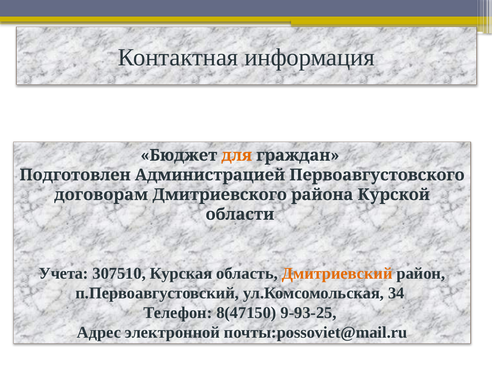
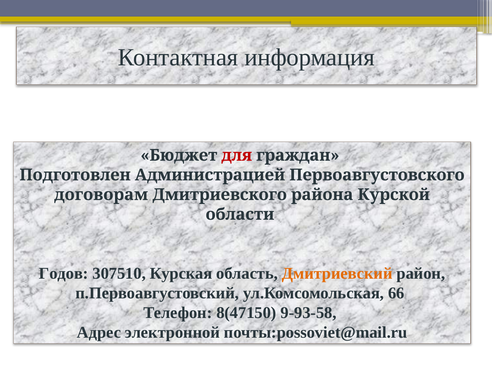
для colour: orange -> red (237, 155)
Учета: Учета -> Годов (64, 273)
34: 34 -> 66 (396, 293)
9-93-25: 9-93-25 -> 9-93-58 (309, 313)
